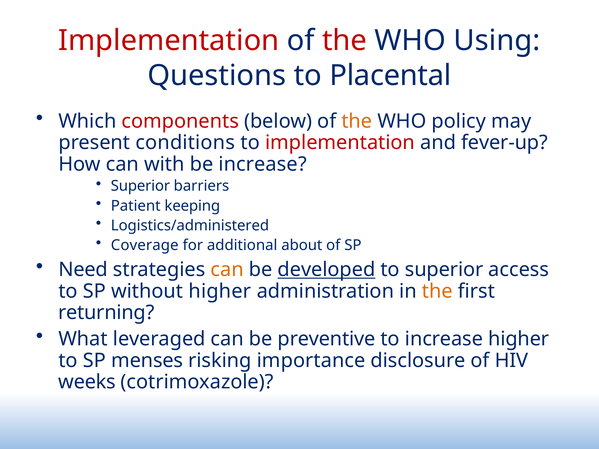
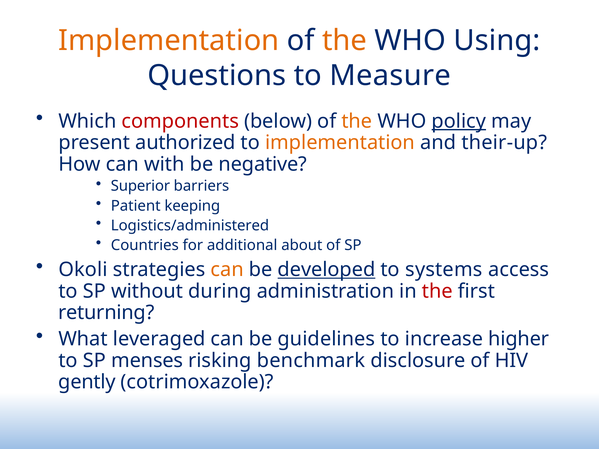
Implementation colour: red -> orange (169, 41)
the colour: red -> orange (345, 41)
Placental: Placental -> Measure (390, 75)
policy underline: none -> present (459, 121)
conditions: conditions -> authorized (185, 143)
implementation colour: red -> orange (340, 143)
fever-up: fever-up -> their-up (504, 143)
be increase: increase -> negative (263, 164)
Coverage: Coverage -> Countries (145, 245)
Need: Need -> Okoli (83, 270)
to superior: superior -> systems (444, 270)
without higher: higher -> during (220, 291)
the colour: orange -> red (437, 291)
preventive: preventive -> guidelines (326, 339)
importance: importance -> benchmark (311, 361)
weeks: weeks -> gently (87, 382)
